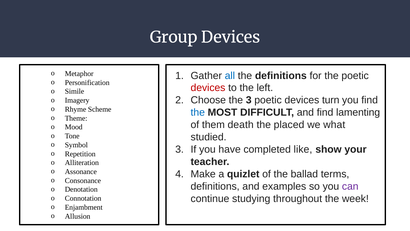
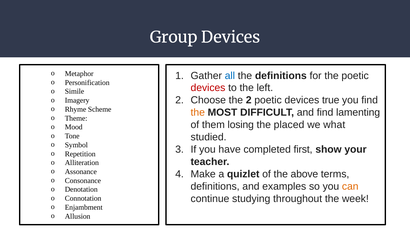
the 3: 3 -> 2 (249, 100)
turn: turn -> true (331, 100)
the colour: blue -> orange (198, 112)
death: death -> losing (241, 125)
like: like -> first (303, 149)
ballad: ballad -> above (304, 174)
can colour: purple -> orange (350, 186)
